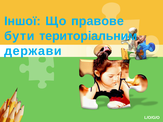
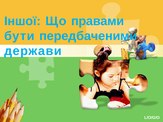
правове: правове -> правами (98, 21)
територіальним: територіальним -> передбаченими (88, 36)
